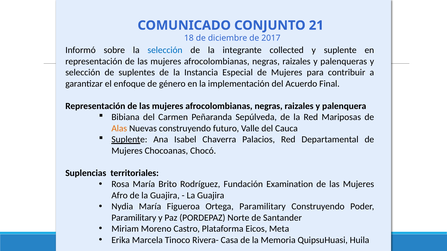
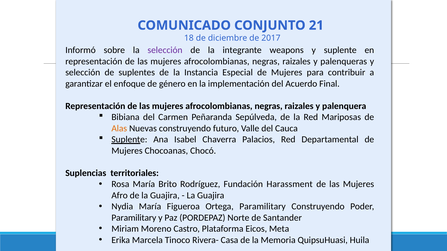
selección colour: blue -> purple (165, 50)
collected: collected -> weapons (287, 50)
Examination: Examination -> Harassment (290, 184)
